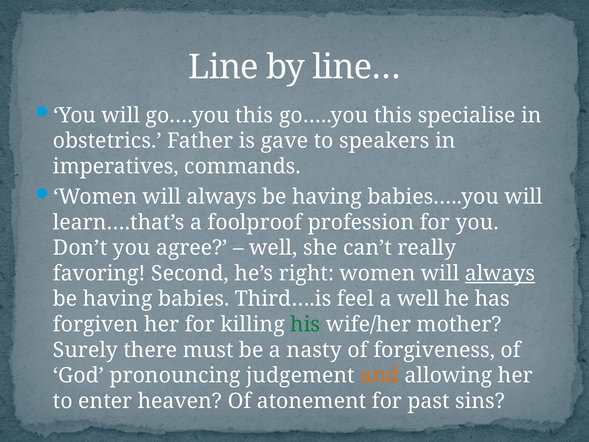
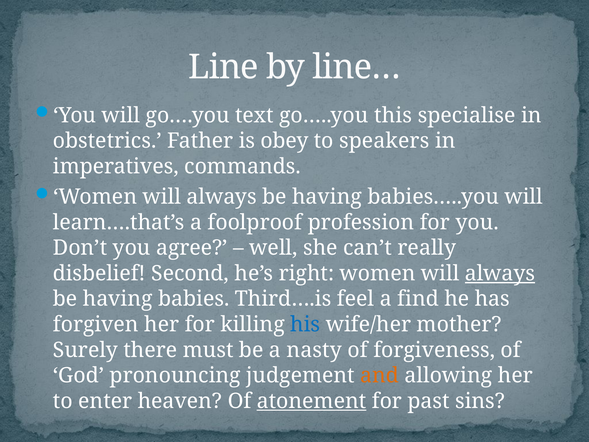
go….you this: this -> text (254, 115)
gave: gave -> obey (285, 141)
favoring: favoring -> disbelief (99, 273)
a well: well -> find (418, 299)
his colour: green -> blue (305, 324)
atonement underline: none -> present (312, 401)
